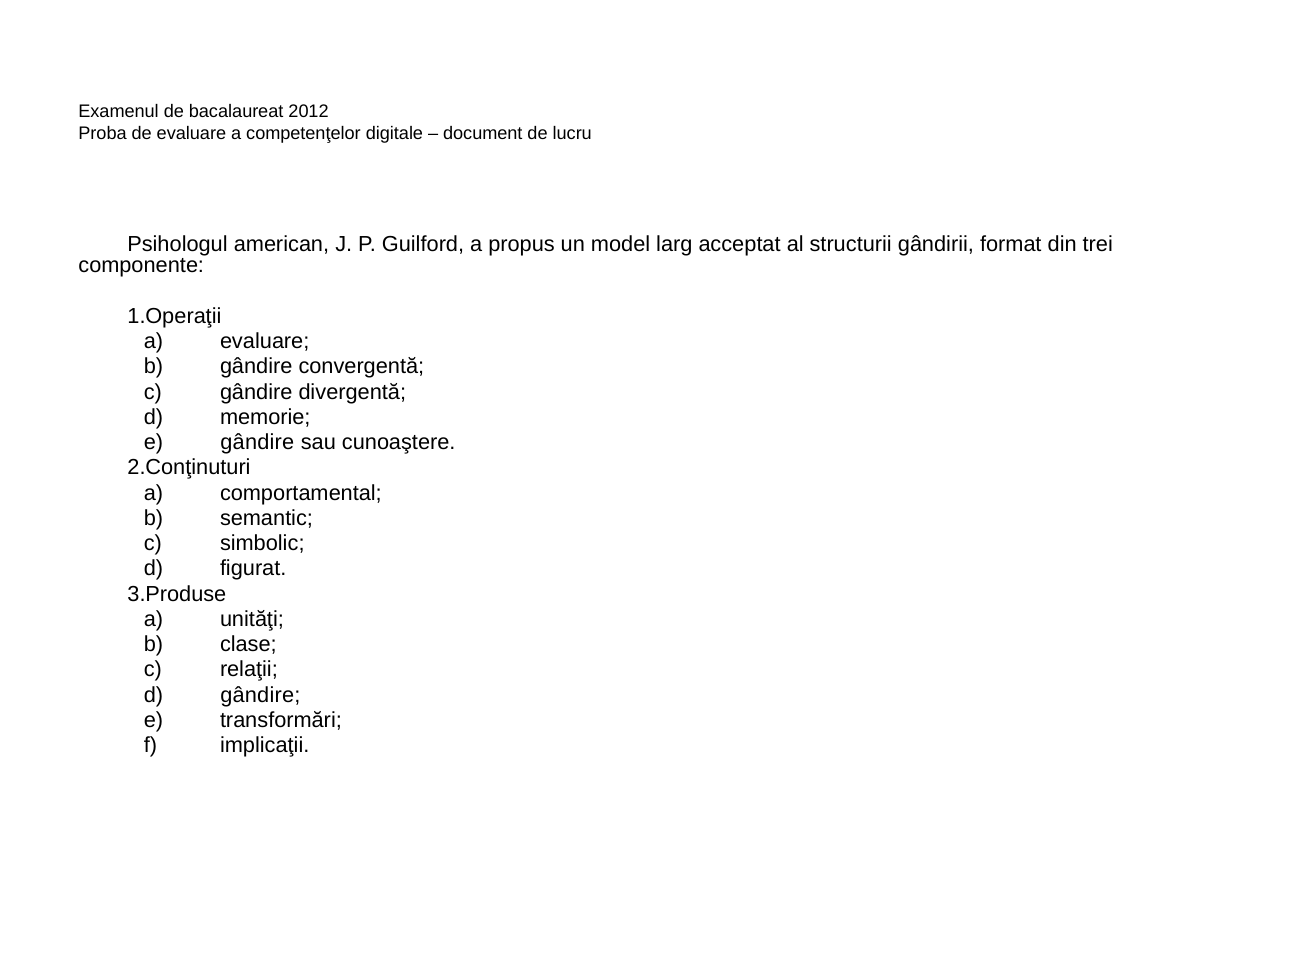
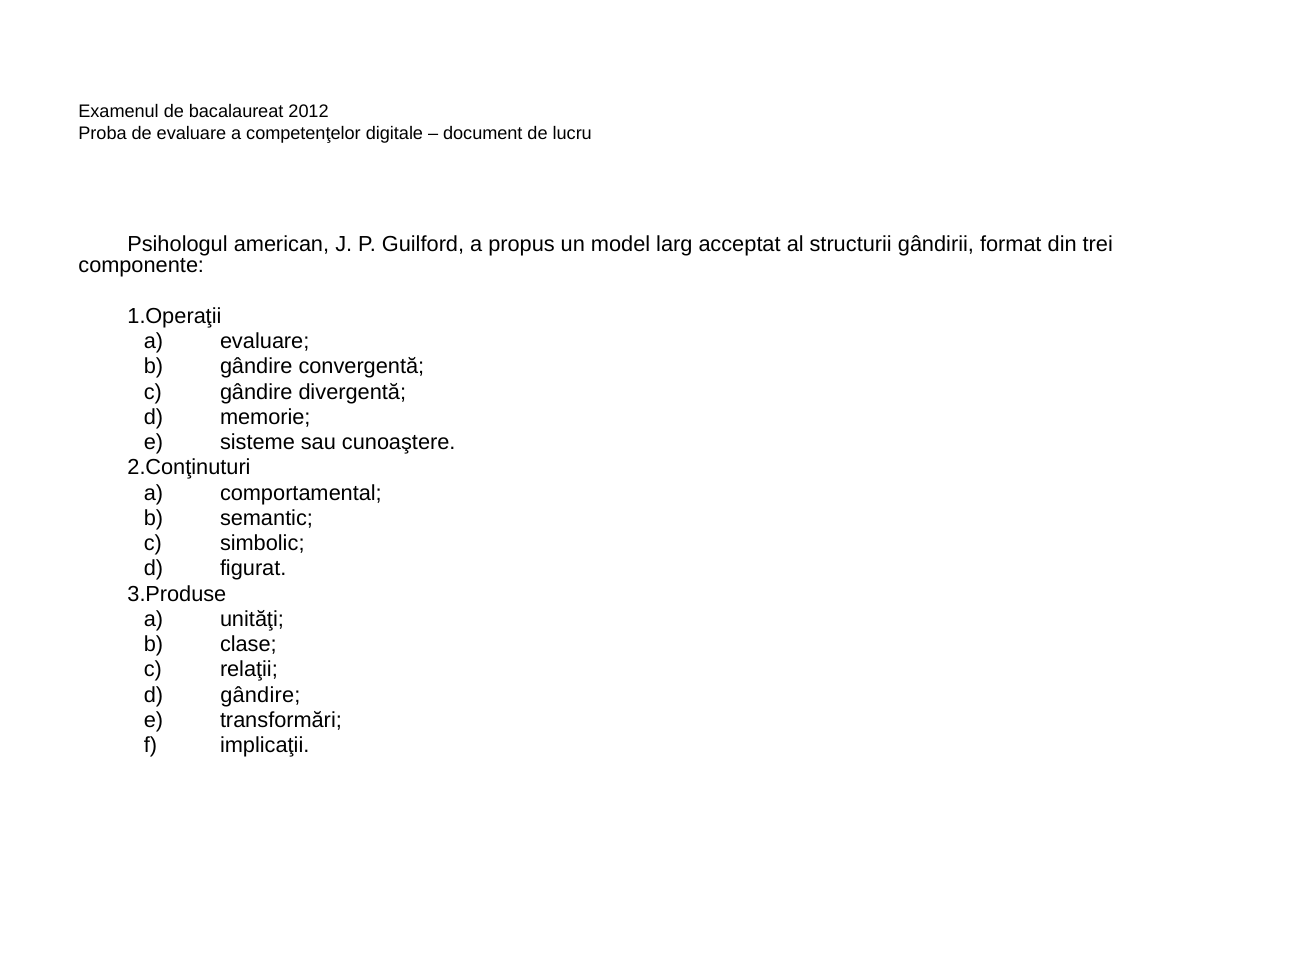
gândire: gândire -> sisteme (257, 443)
